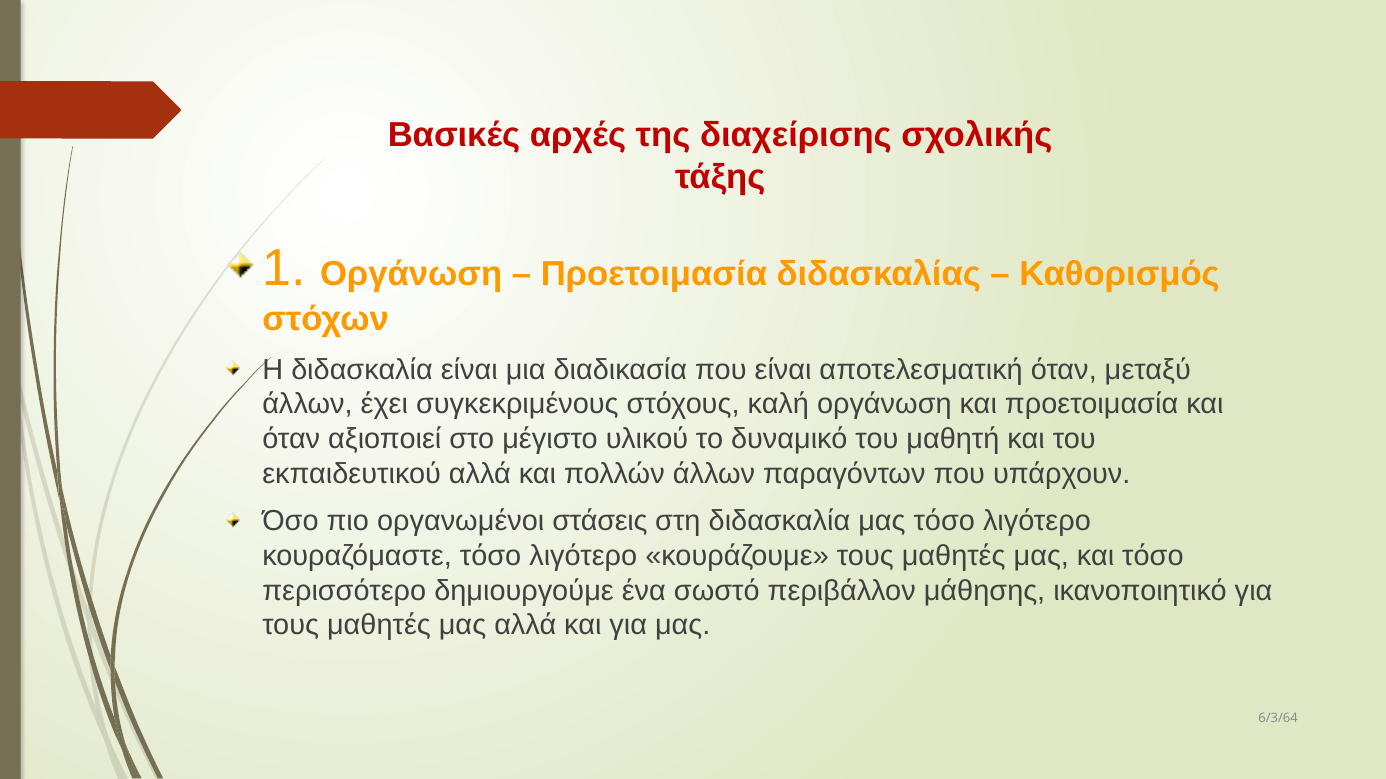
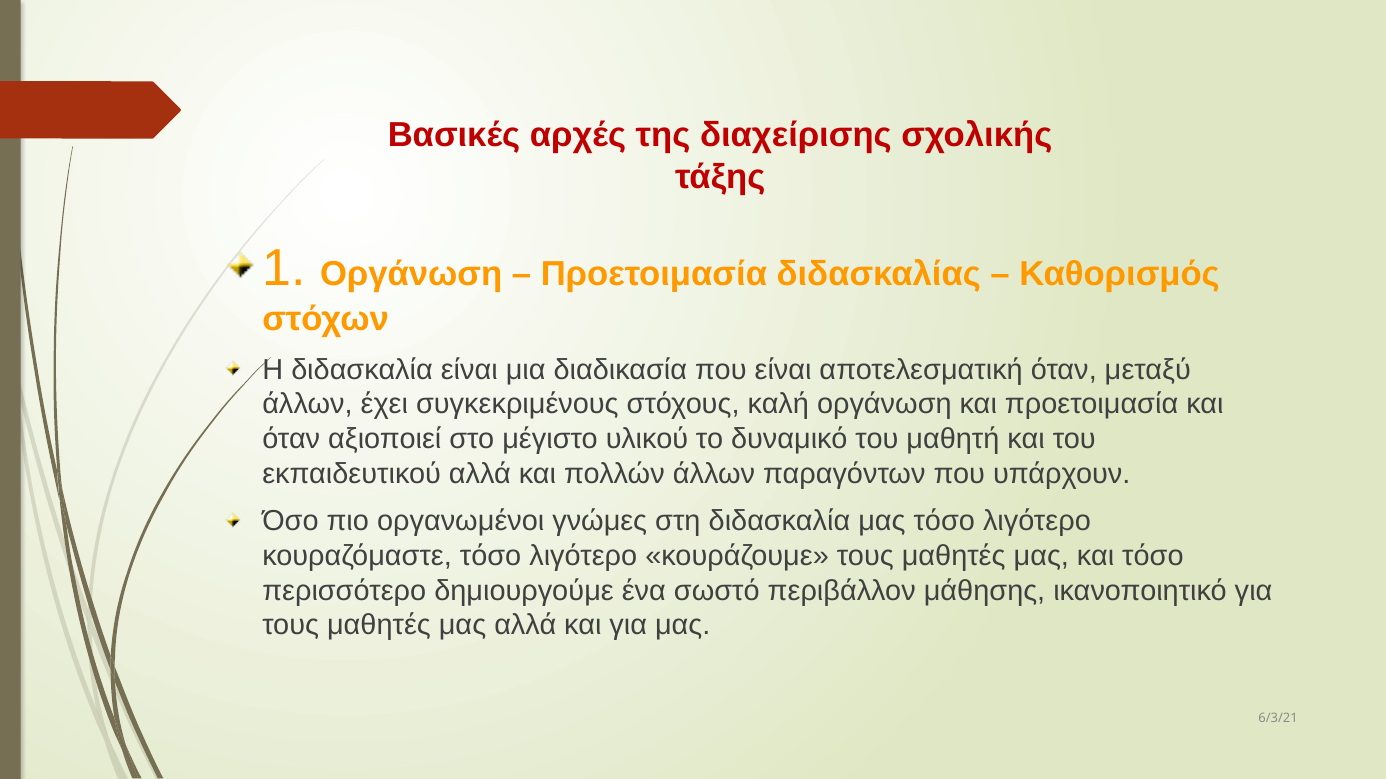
στάσεις: στάσεις -> γνώμες (600, 522)
6/3/64: 6/3/64 -> 6/3/21 (1278, 719)
